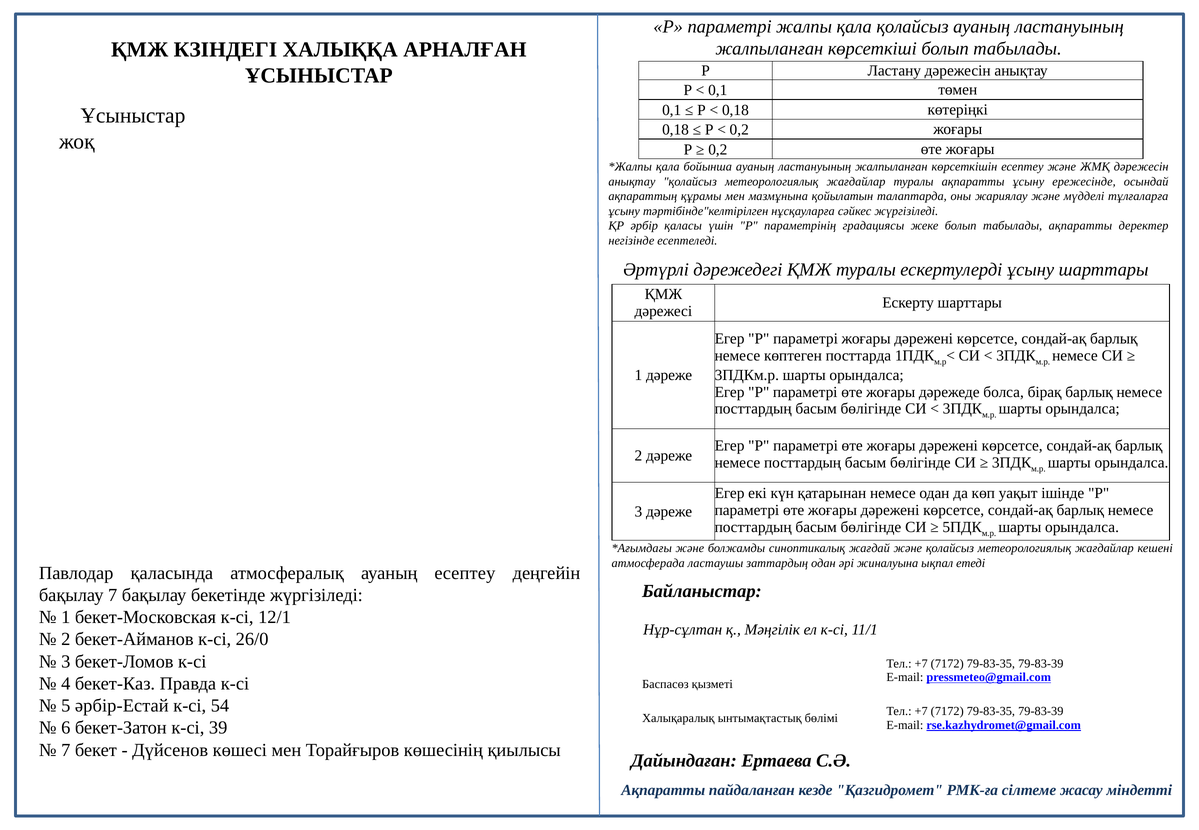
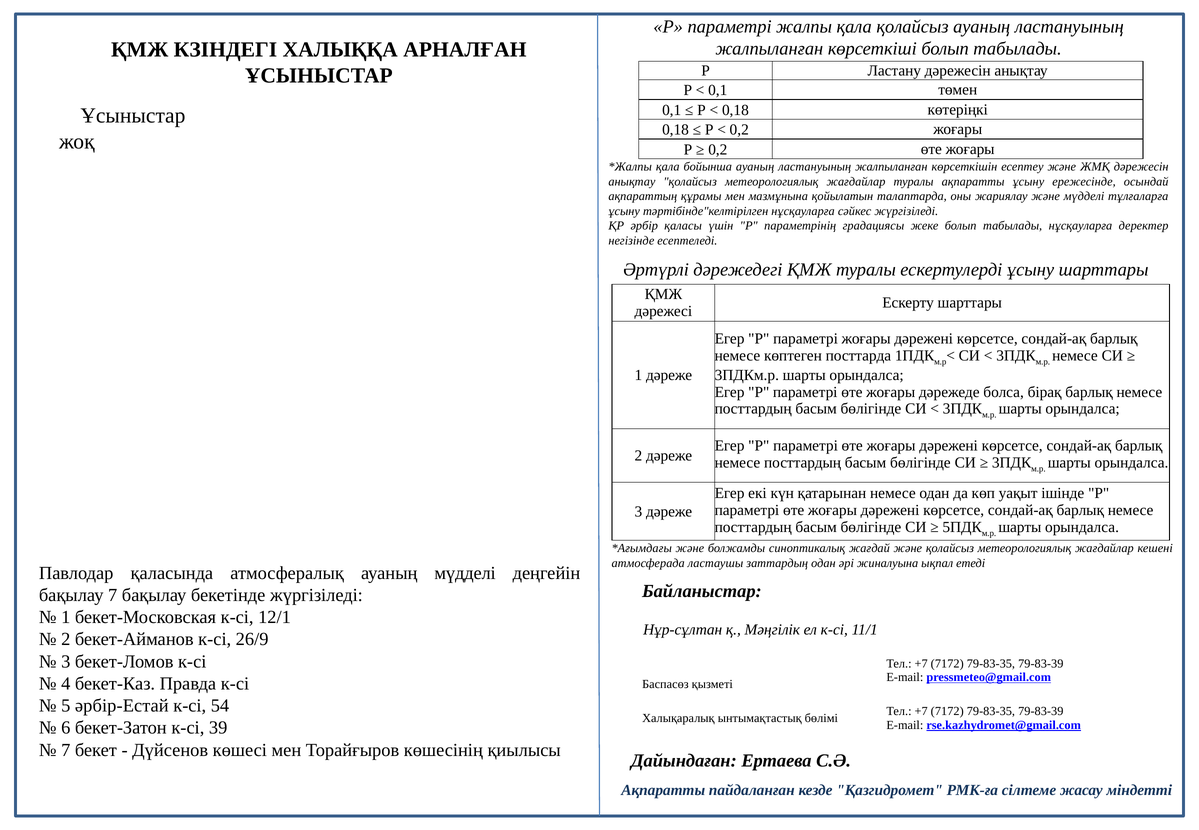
табылады ақпаратты: ақпаратты -> нұсқауларға (1080, 226)
ауаның есептеу: есептеу -> мүдделі (465, 573)
26/0: 26/0 -> 26/9 (252, 639)
